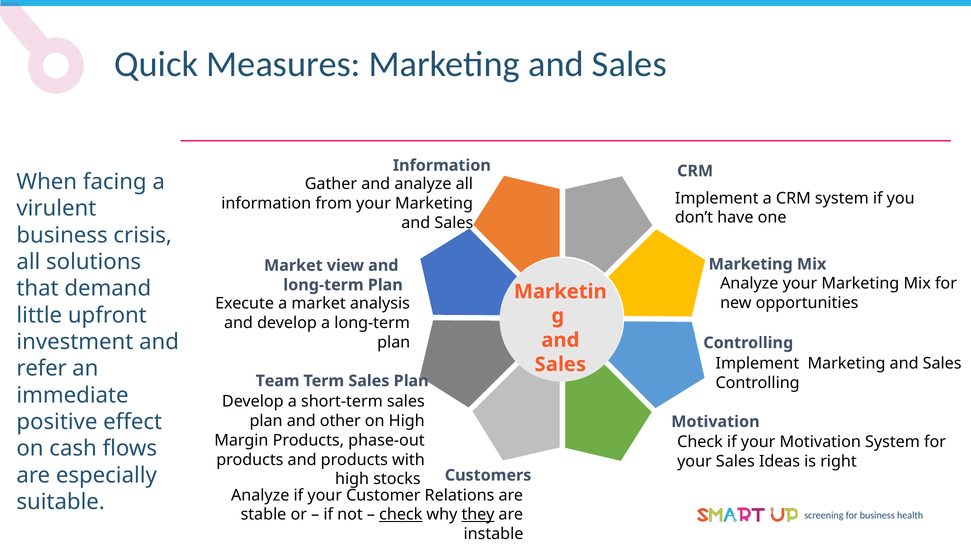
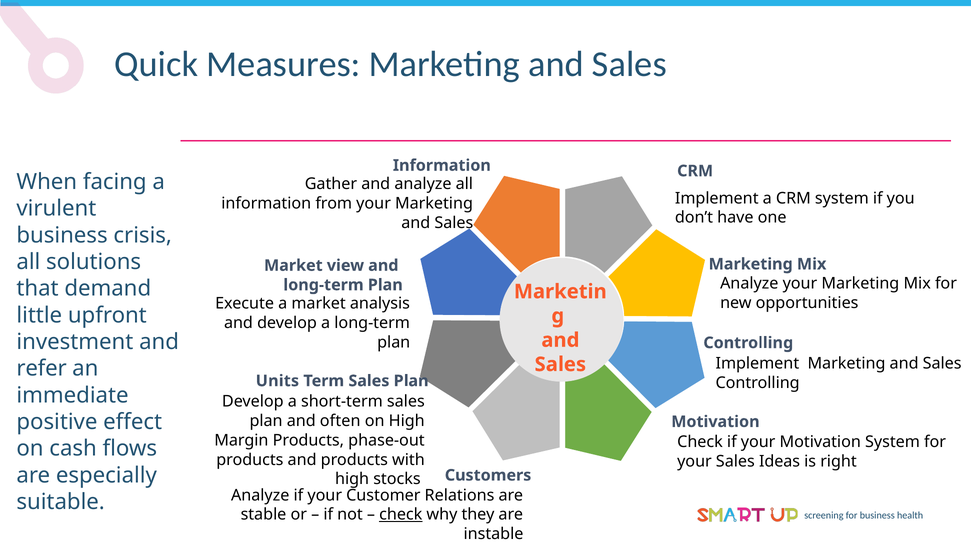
Team: Team -> Units (277, 381)
other: other -> often (340, 421)
they underline: present -> none (478, 515)
